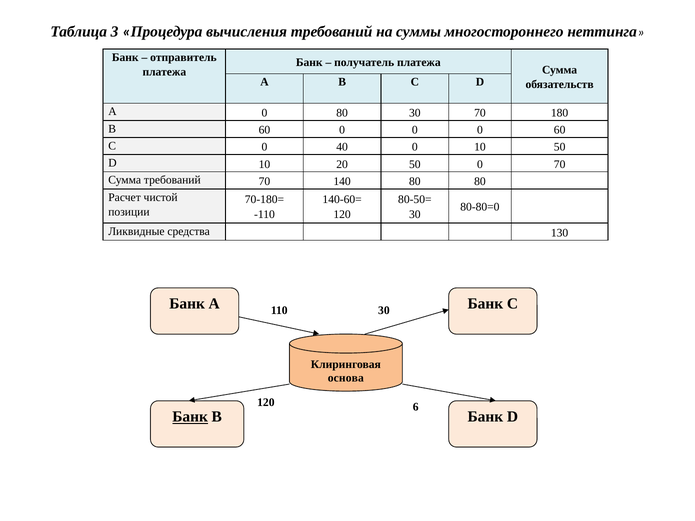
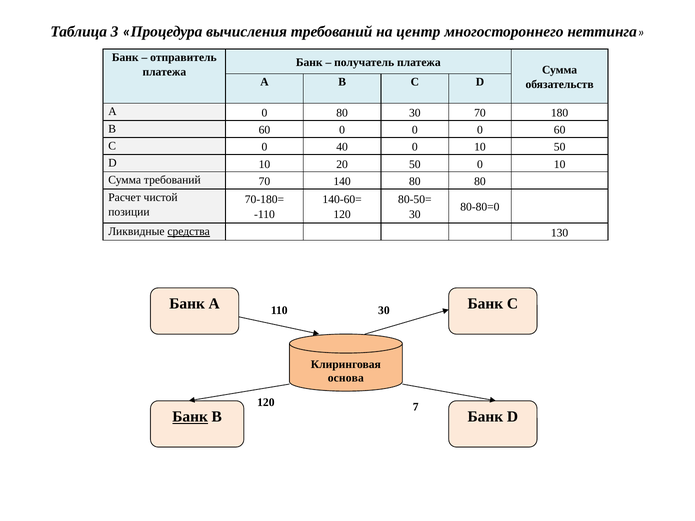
суммы: суммы -> центр (418, 31)
50 0 70: 70 -> 10 (560, 164)
средства underline: none -> present (189, 232)
6: 6 -> 7 (416, 407)
